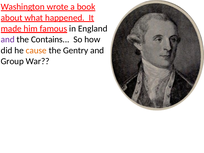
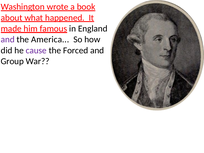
Contains: Contains -> America (50, 39)
cause colour: orange -> purple (36, 50)
Gentry: Gentry -> Forced (76, 50)
